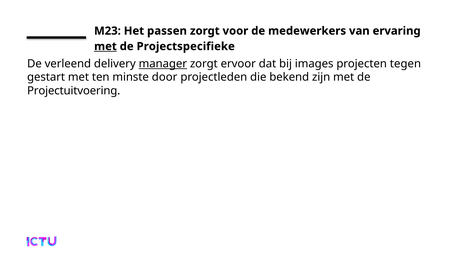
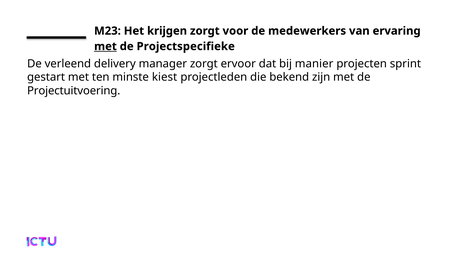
passen: passen -> krijgen (167, 31)
manager underline: present -> none (163, 64)
images: images -> manier (314, 64)
tegen: tegen -> sprint (405, 64)
door: door -> kiest (165, 77)
